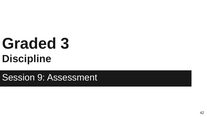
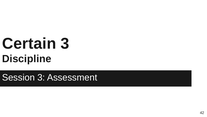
Graded: Graded -> Certain (29, 43)
Session 9: 9 -> 3 (41, 77)
